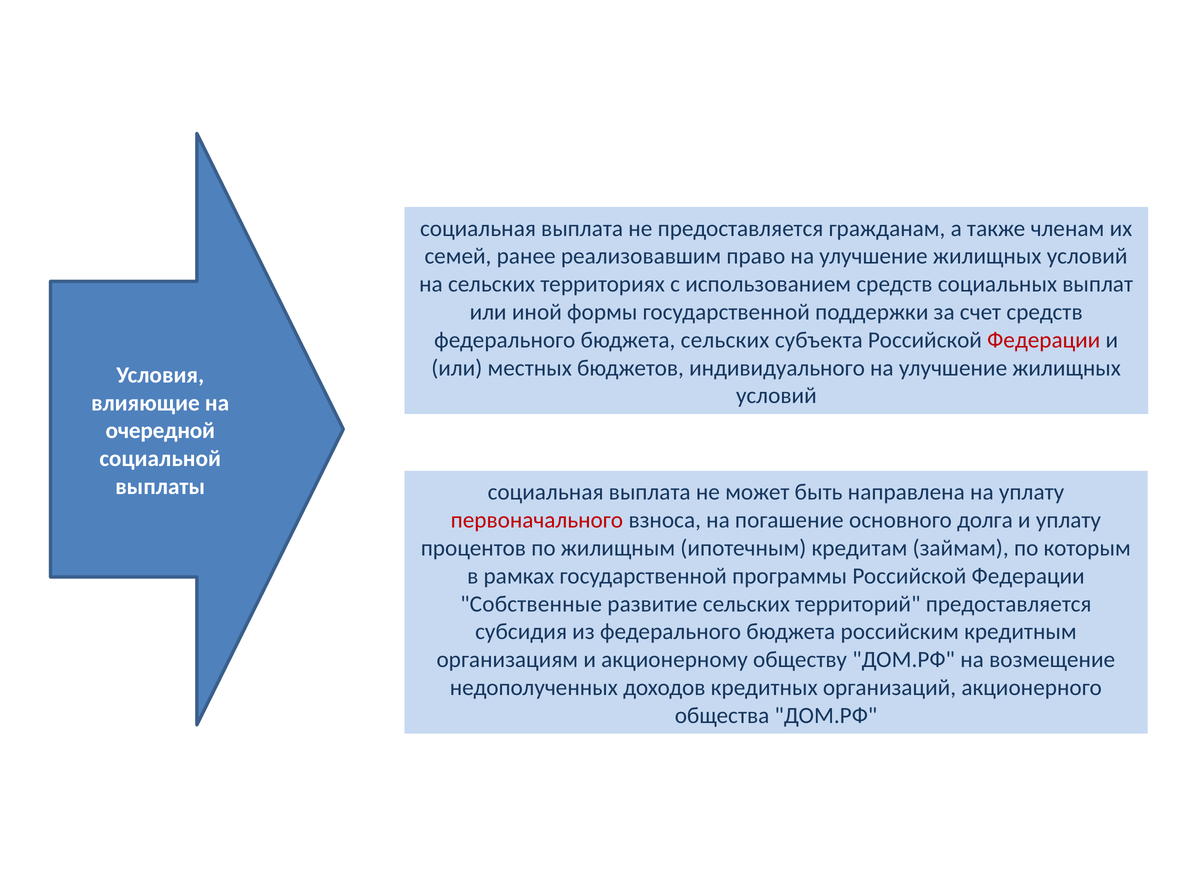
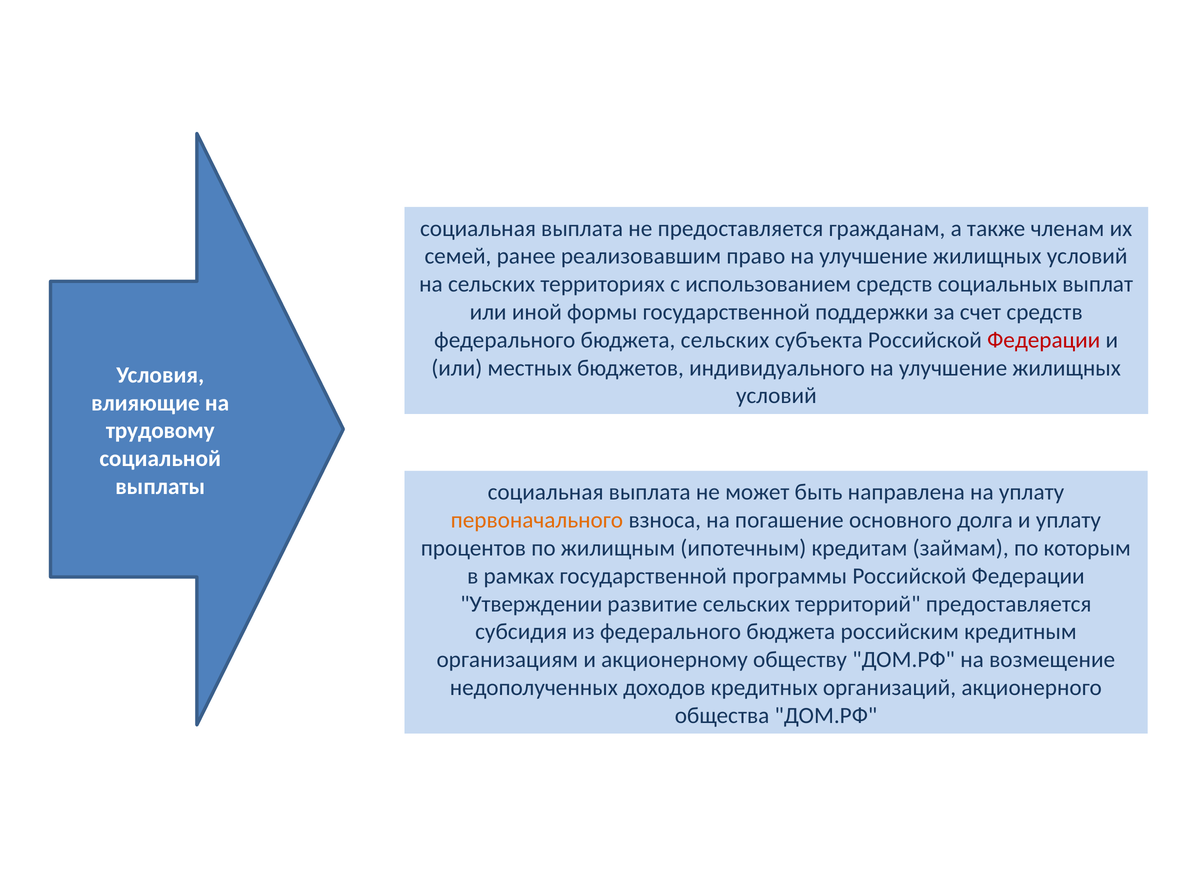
очередной: очередной -> трудовому (160, 431)
первоначального colour: red -> orange (537, 520)
Собственные: Собственные -> Утверждении (531, 604)
